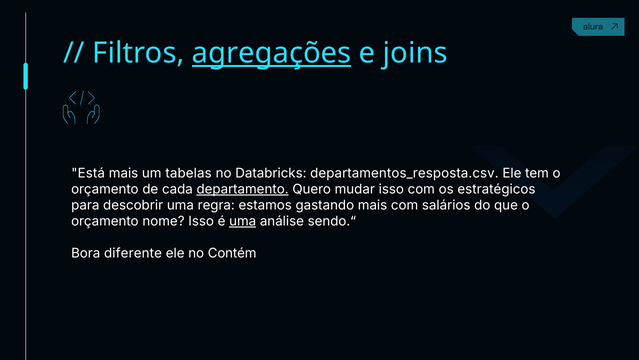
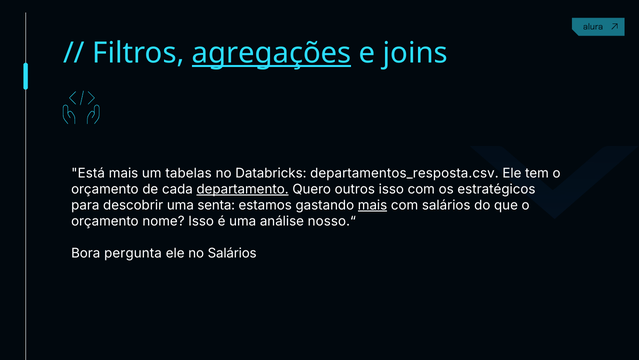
mudar: mudar -> outros (355, 189)
regra: regra -> senta (216, 205)
mais underline: none -> present (373, 205)
uma underline: present -> none (243, 221)
sendo.“: sendo.“ -> nosso.“ (332, 221)
diferente: diferente -> pergunta (133, 253)
no Contém: Contém -> Salários (232, 253)
